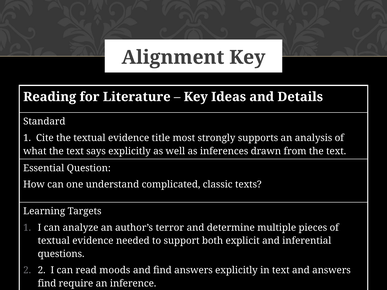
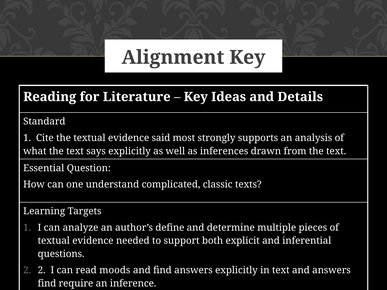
title: title -> said (161, 138)
terror: terror -> define (170, 228)
